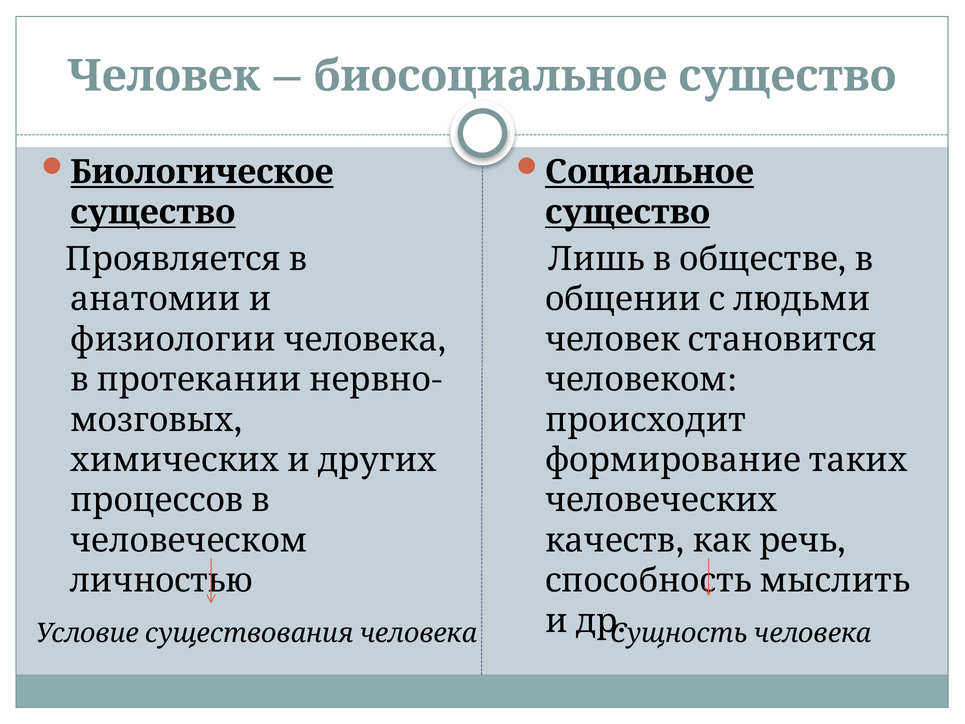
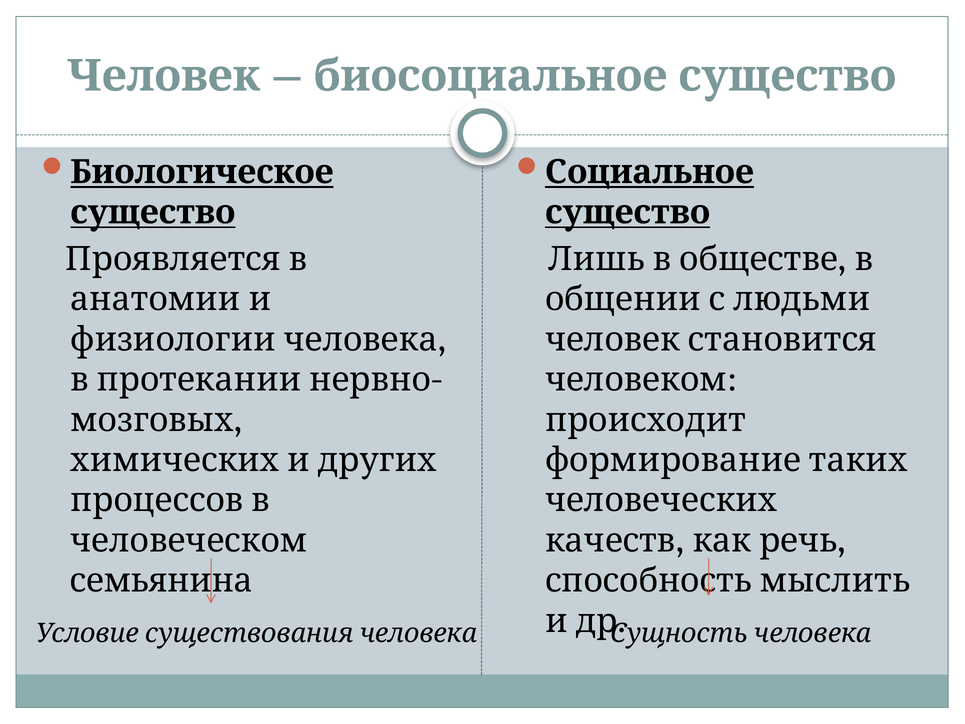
личностью: личностью -> семьянина (161, 581)
